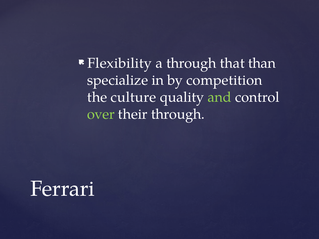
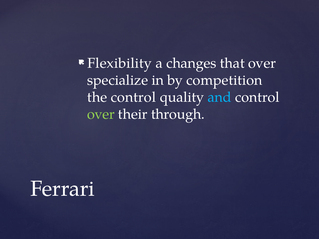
a through: through -> changes (191, 63)
that than: than -> over (262, 63)
the culture: culture -> control (133, 97)
and colour: light green -> light blue (220, 97)
